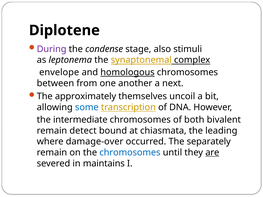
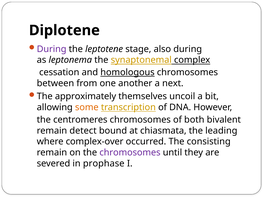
condense: condense -> leptotene (104, 49)
also stimuli: stimuli -> during (188, 49)
envelope: envelope -> cessation (59, 72)
some colour: blue -> orange (87, 107)
intermediate: intermediate -> centromeres (80, 120)
damage-over: damage-over -> complex-over (95, 142)
separately: separately -> consisting (209, 142)
chromosomes colour: blue -> purple (130, 153)
are underline: present -> none (212, 153)
maintains: maintains -> prophase (104, 164)
